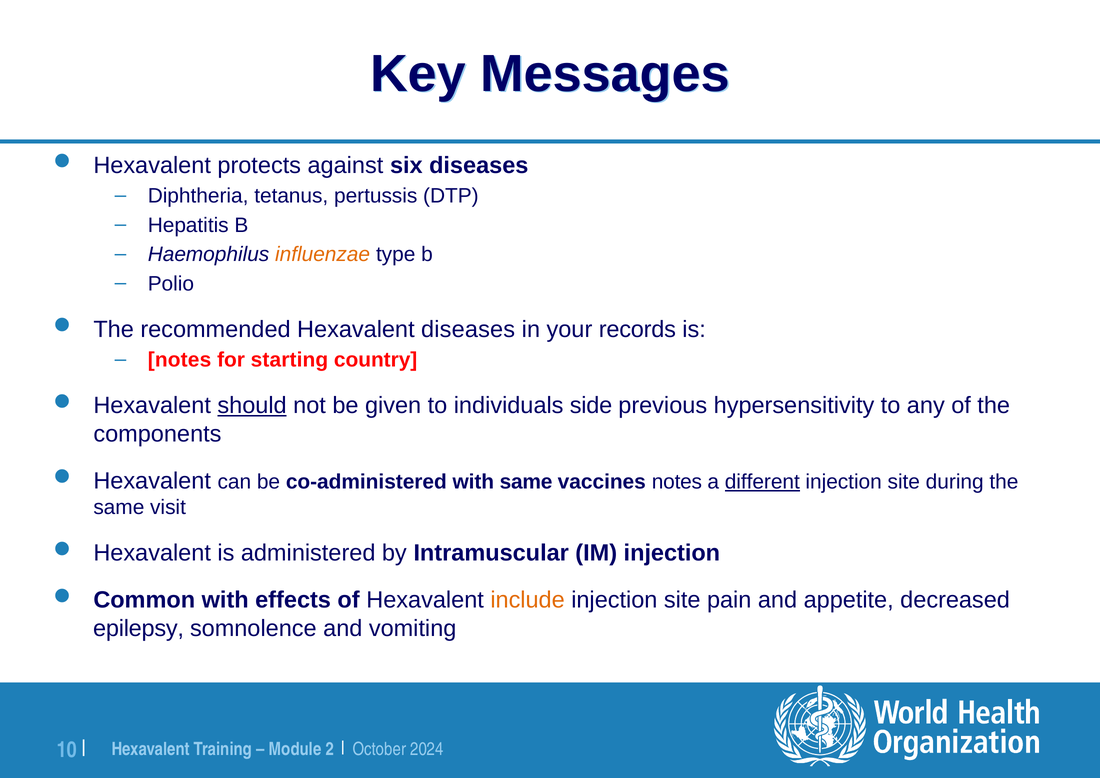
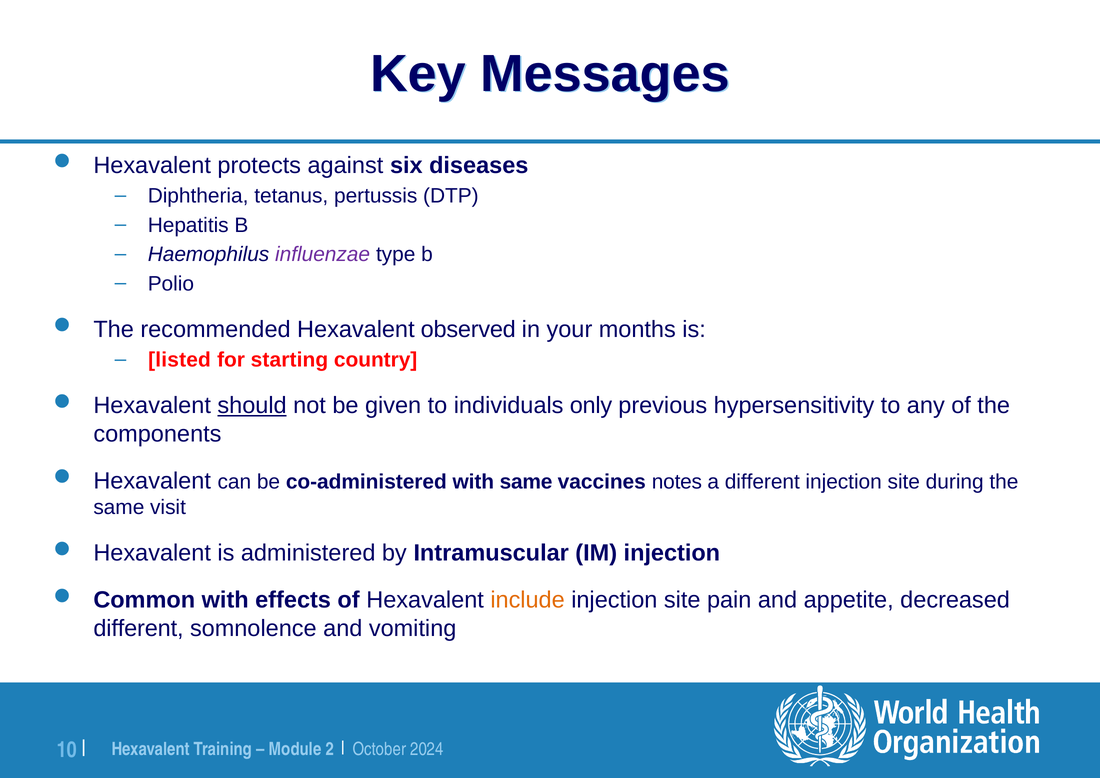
influenzae colour: orange -> purple (323, 254)
Hexavalent diseases: diseases -> observed (468, 329)
records: records -> months (637, 329)
notes: notes -> listed (180, 360)
side: side -> only (591, 406)
different underline: present -> none (762, 482)
epilepsy: epilepsy -> different (138, 628)
